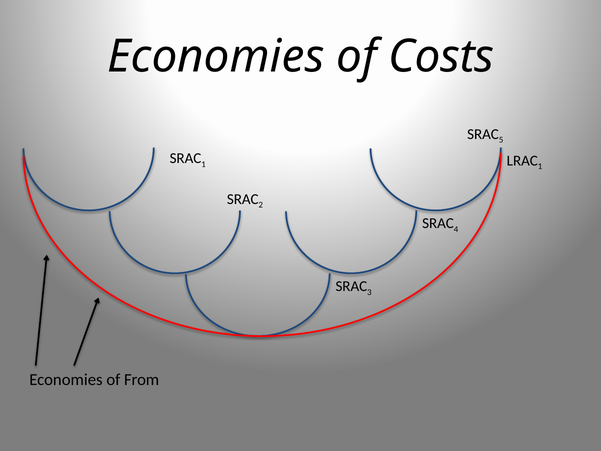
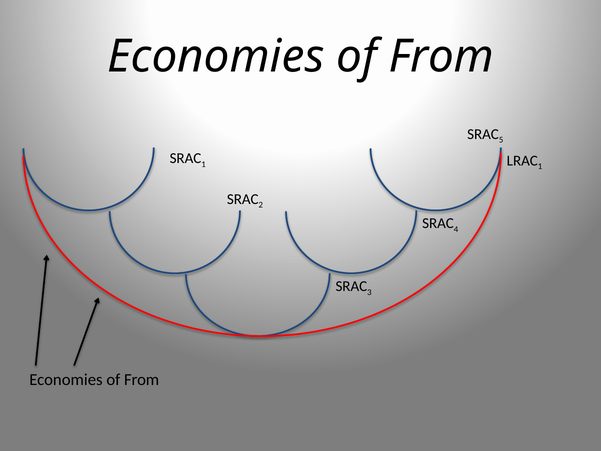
Costs: Costs -> From (441, 57)
